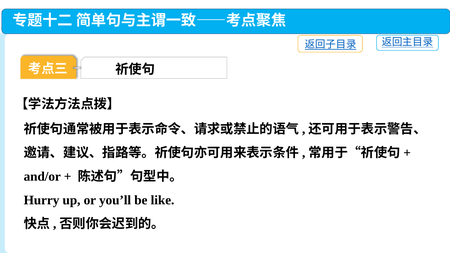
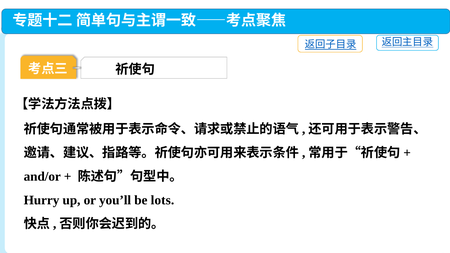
like: like -> lots (162, 200)
